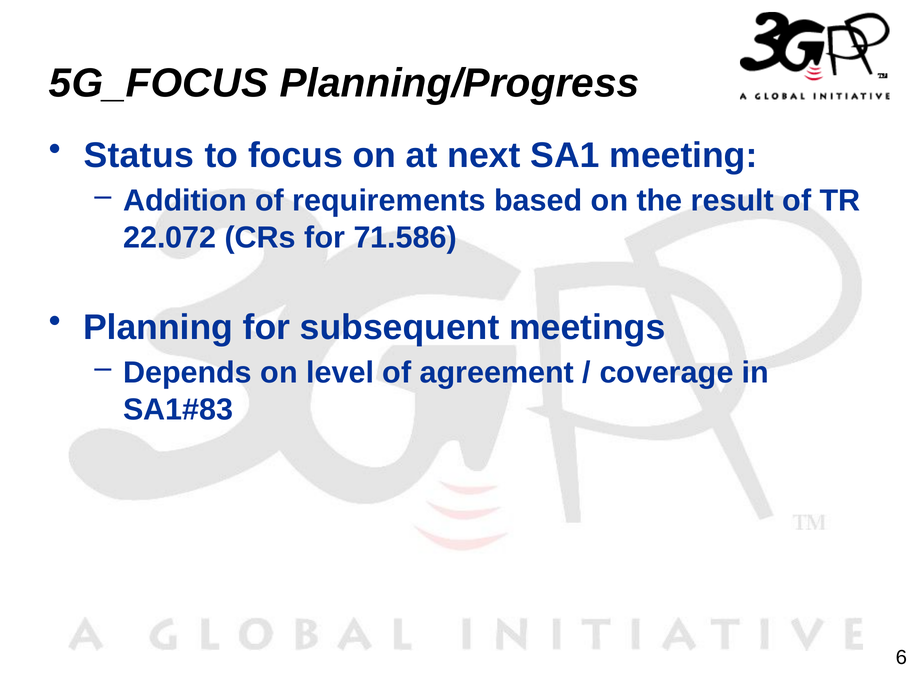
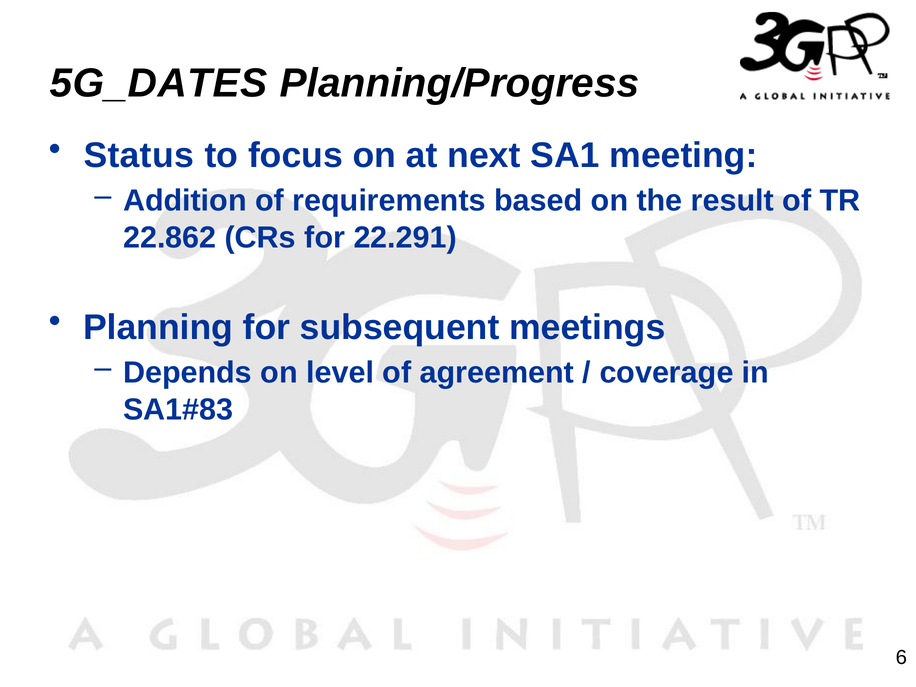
5G_FOCUS: 5G_FOCUS -> 5G_DATES (158, 84)
22.072: 22.072 -> 22.862 (170, 237)
71.586: 71.586 -> 22.291 (405, 237)
